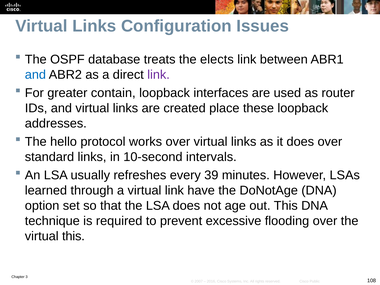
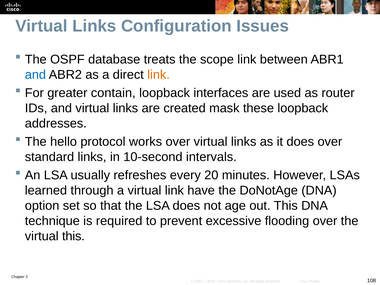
elects: elects -> scope (217, 59)
link colour: purple -> orange (159, 75)
place: place -> mask (224, 108)
39: 39 -> 20 (211, 175)
